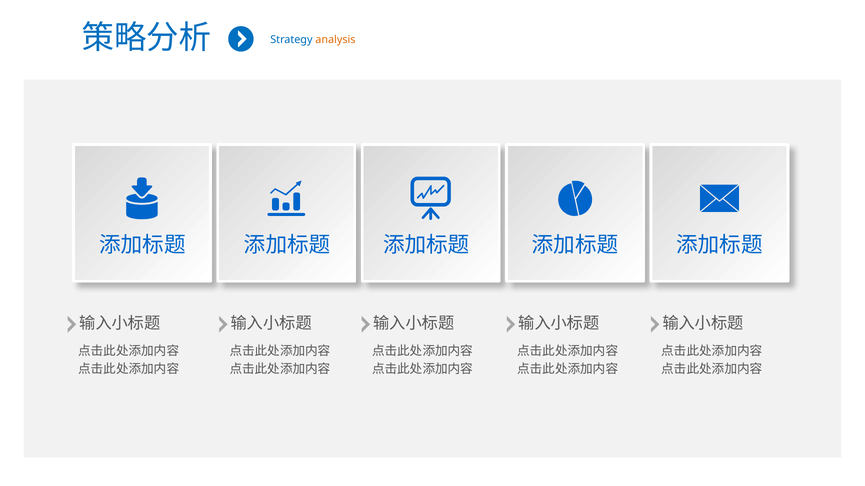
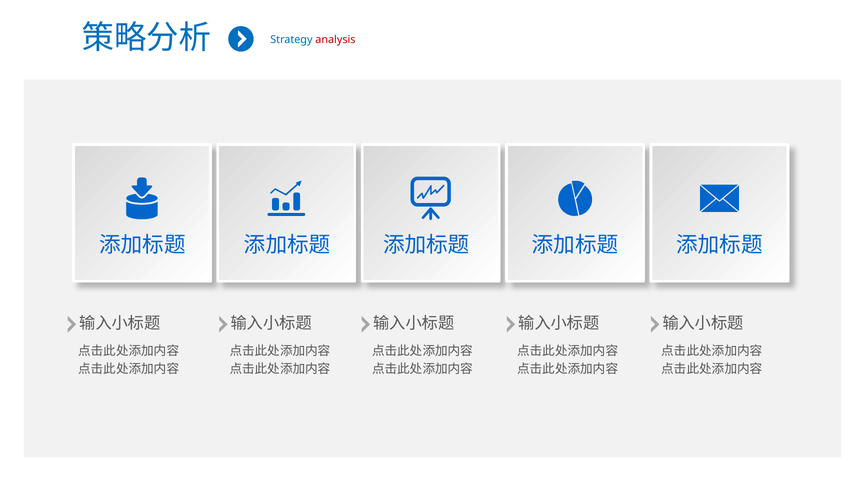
analysis colour: orange -> red (335, 40)
